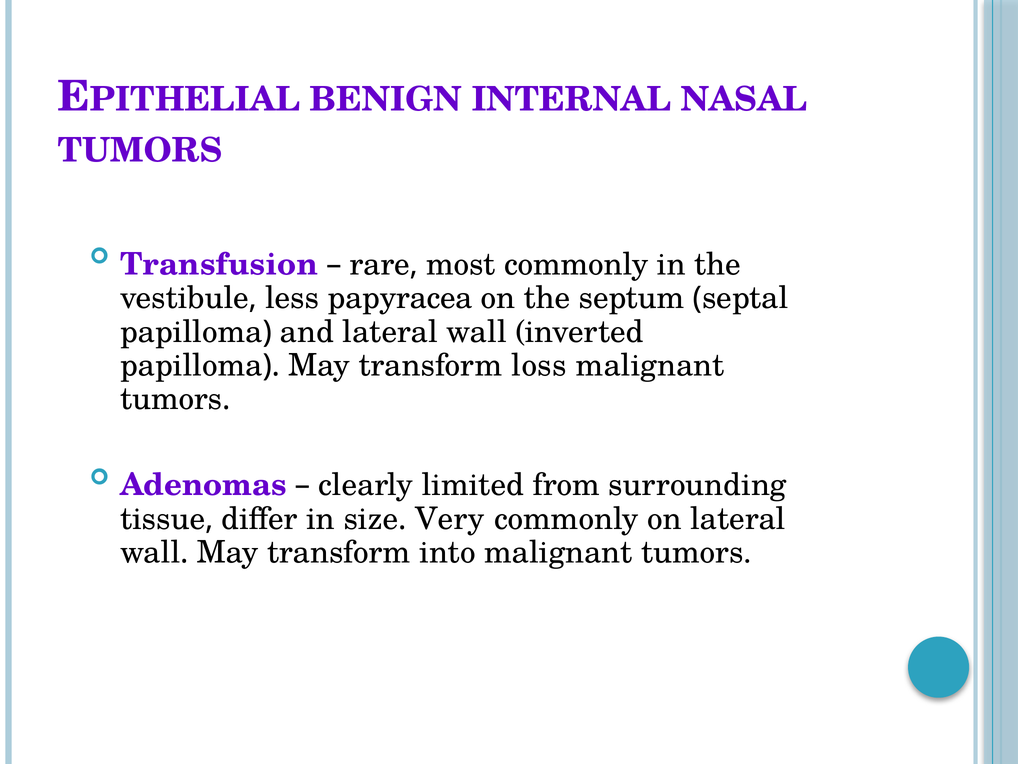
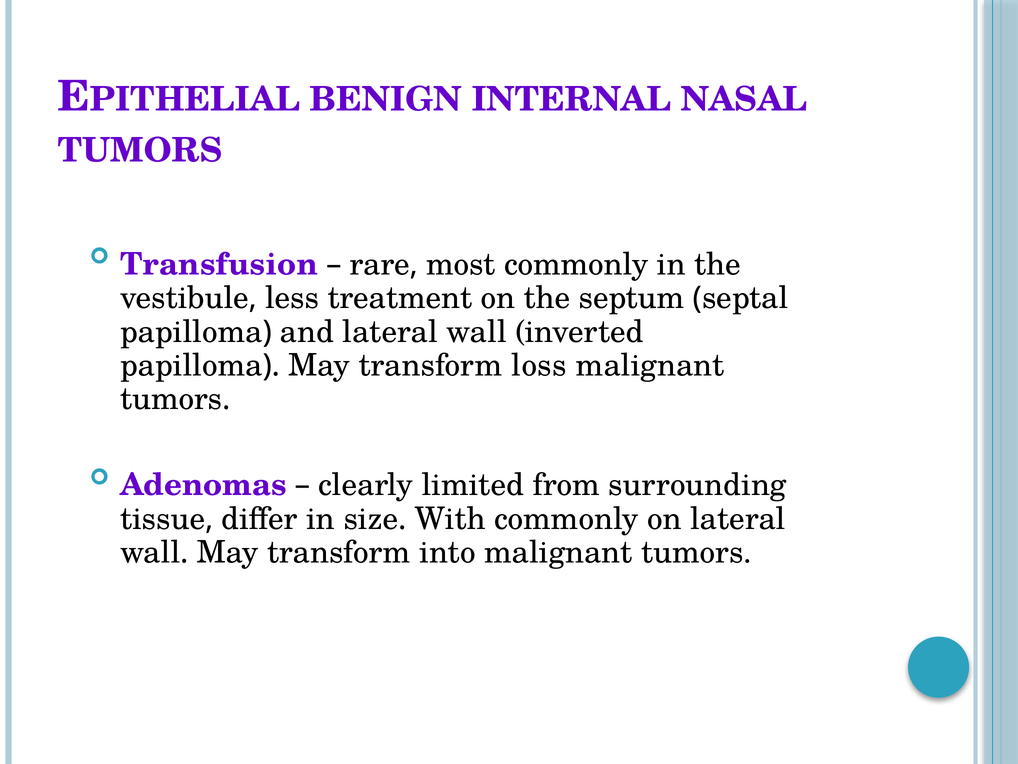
papyracea: papyracea -> treatment (400, 298)
Very: Very -> With (450, 518)
